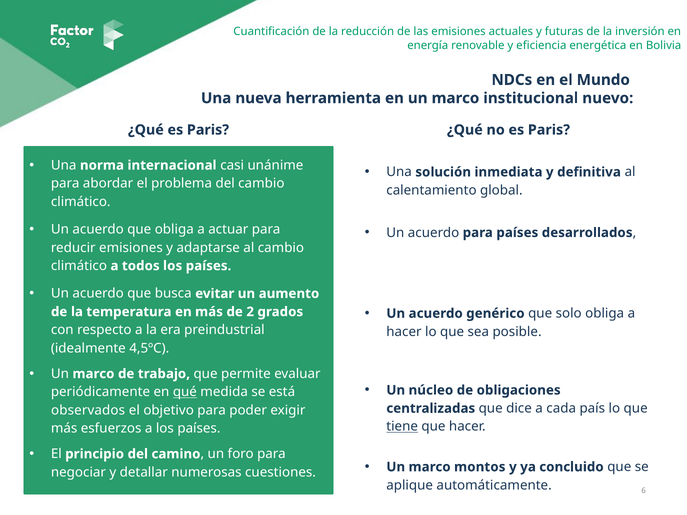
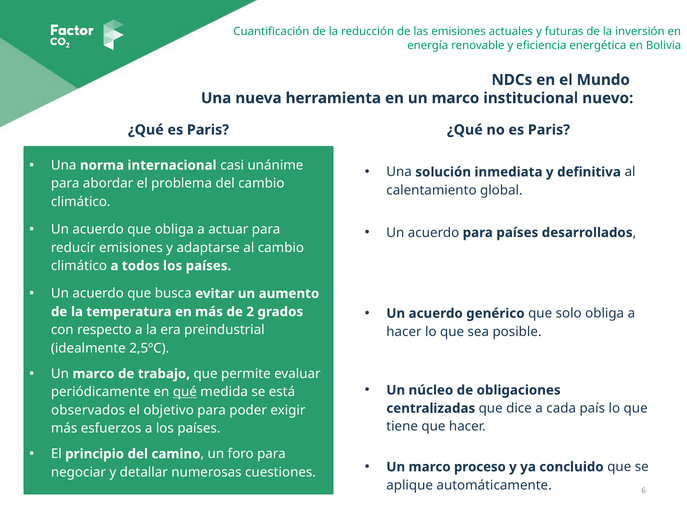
4,5ºC: 4,5ºC -> 2,5ºC (149, 348)
tiene underline: present -> none (402, 427)
montos: montos -> proceso (480, 467)
